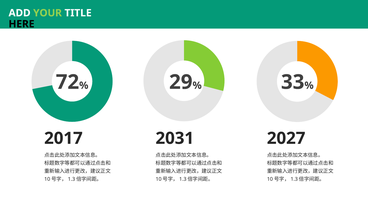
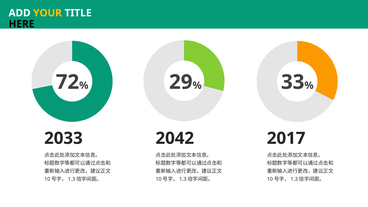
YOUR colour: light green -> yellow (48, 13)
2017: 2017 -> 2033 (63, 138)
2031: 2031 -> 2042 (175, 138)
2027: 2027 -> 2017 (286, 138)
